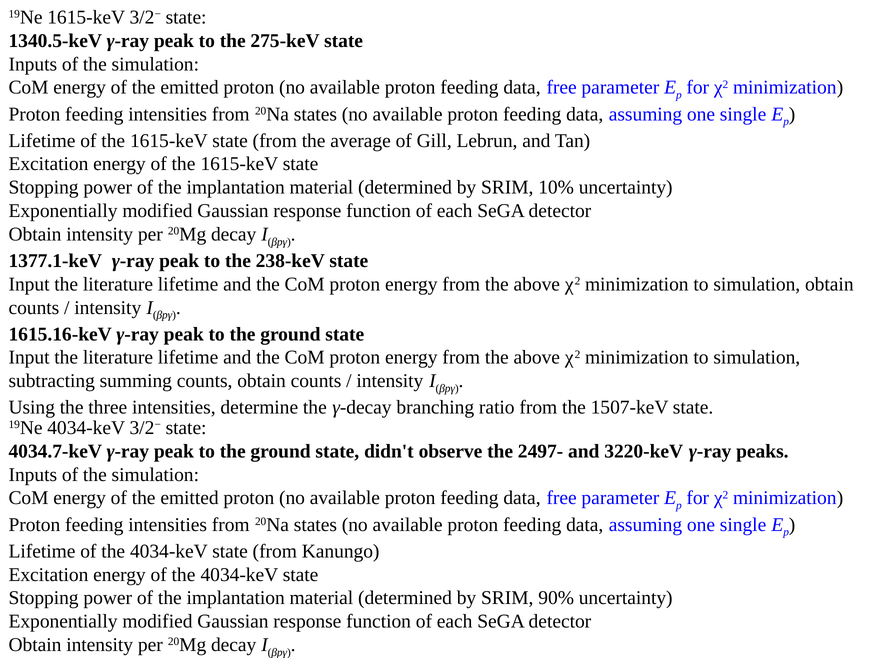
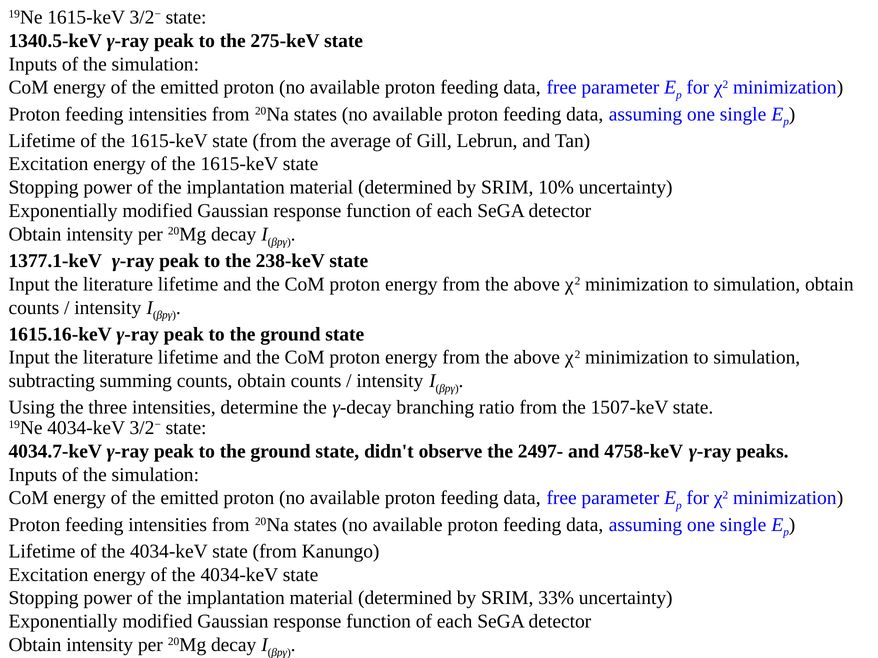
3220-keV: 3220-keV -> 4758-keV (644, 452)
90%: 90% -> 33% (556, 598)
